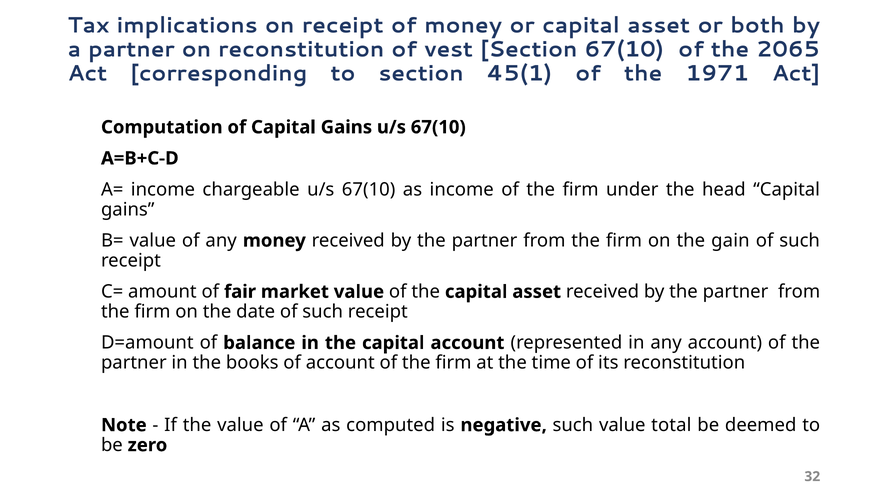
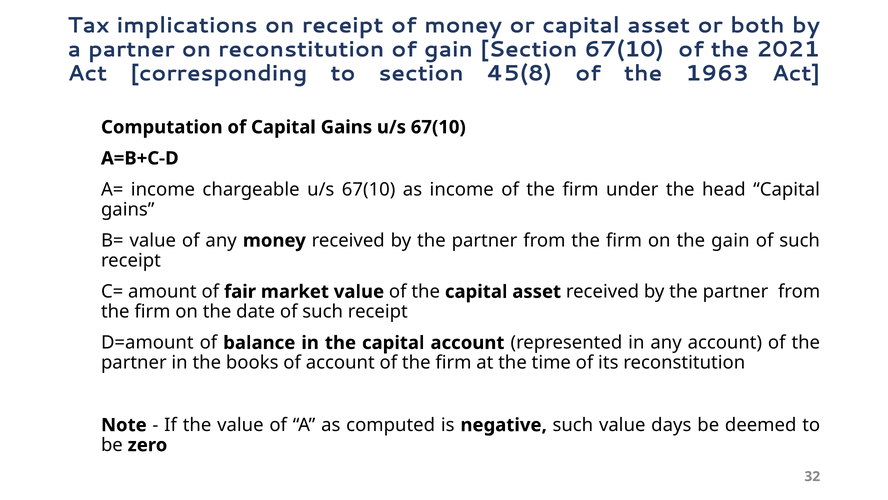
of vest: vest -> gain (449, 49)
2065: 2065 -> 2021 (788, 49)
45(1: 45(1 -> 45(8 (519, 73)
1971: 1971 -> 1963 (717, 73)
total: total -> days (671, 425)
